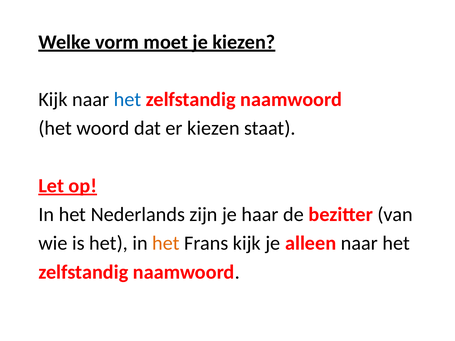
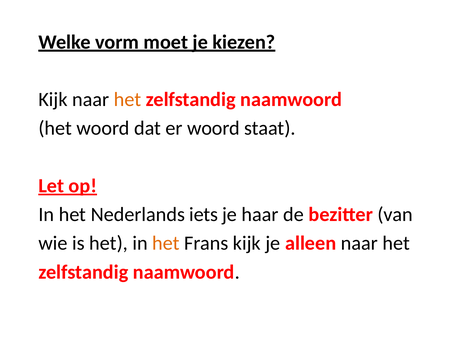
het colour: blue -> orange (128, 100)
er kiezen: kiezen -> woord (214, 128)
zijn: zijn -> iets (204, 215)
